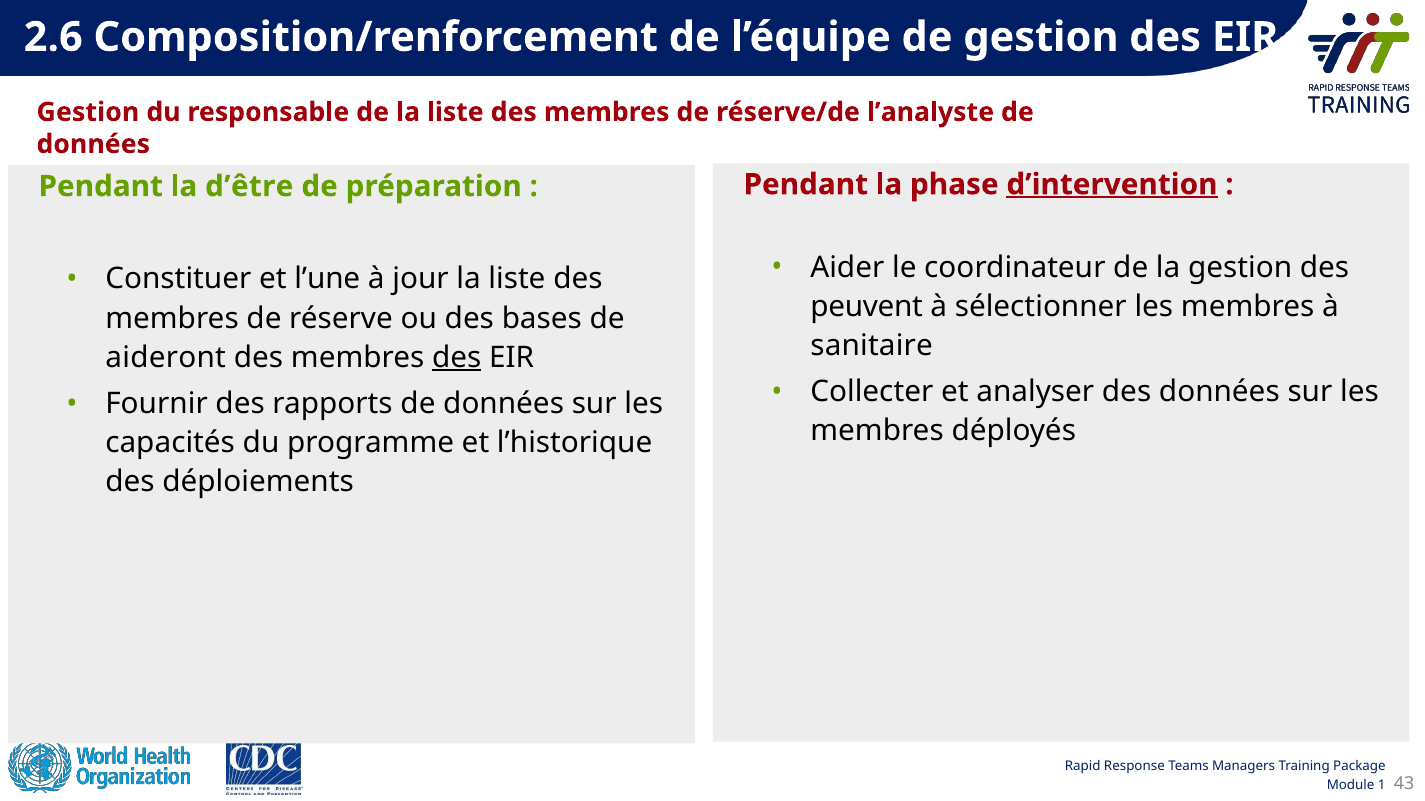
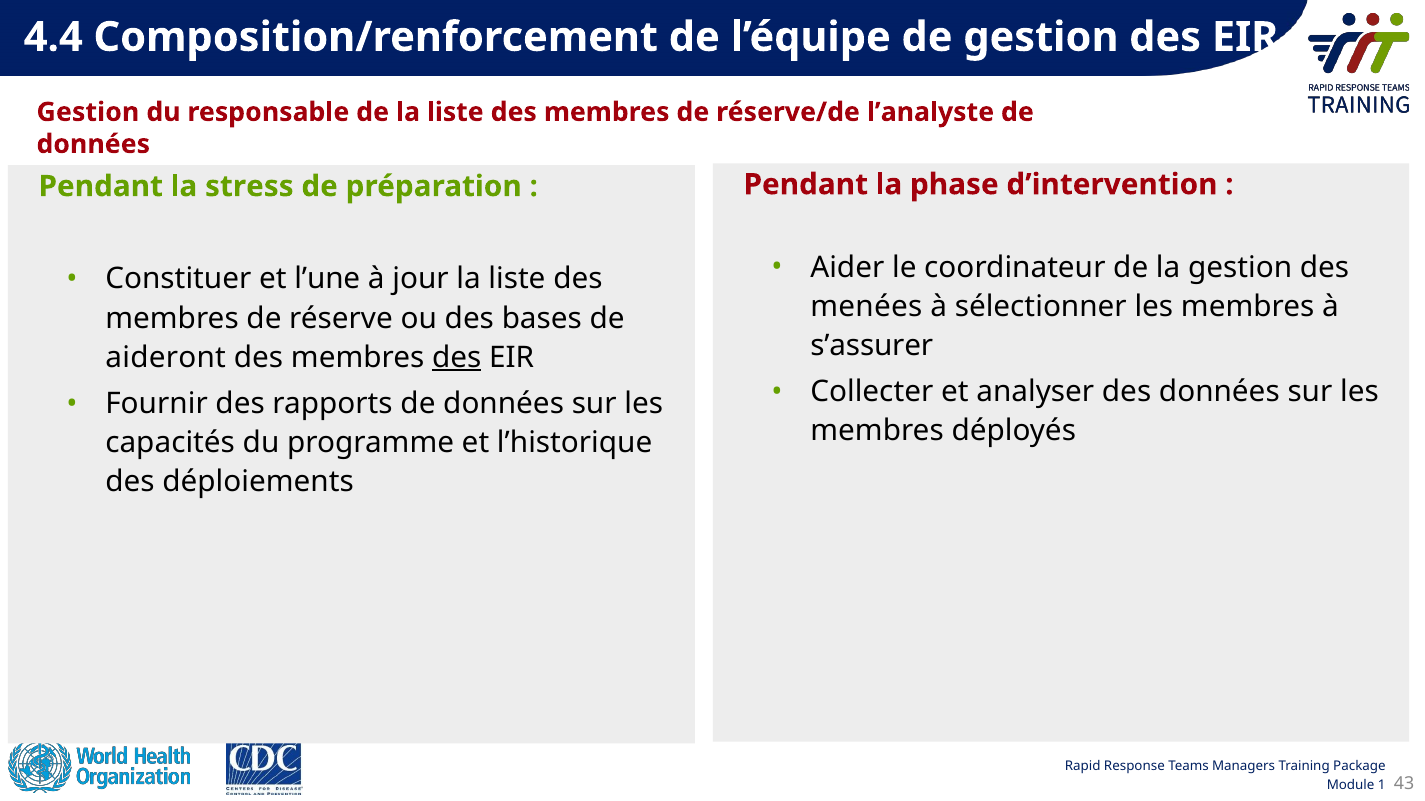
2.6: 2.6 -> 4.4 (53, 37)
d’intervention underline: present -> none (1112, 185)
dʼêtre: dʼêtre -> stress (249, 186)
peuvent: peuvent -> menées (866, 307)
sanitaire: sanitaire -> sʼassurer (872, 346)
